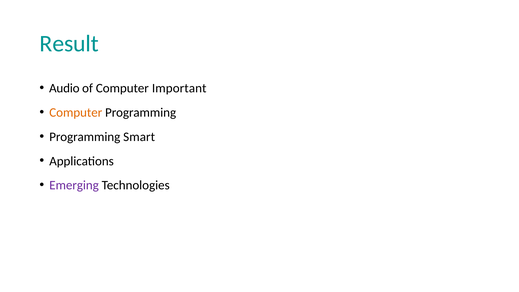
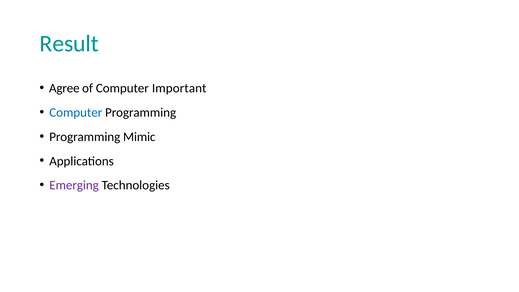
Audio: Audio -> Agree (64, 88)
Computer colour: orange -> blue (76, 113)
Smart: Smart -> Mimic (139, 137)
